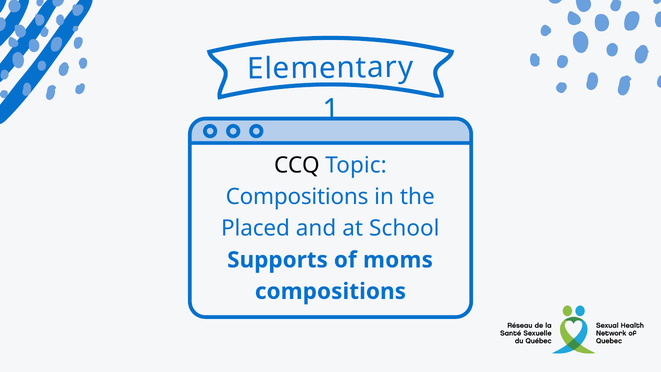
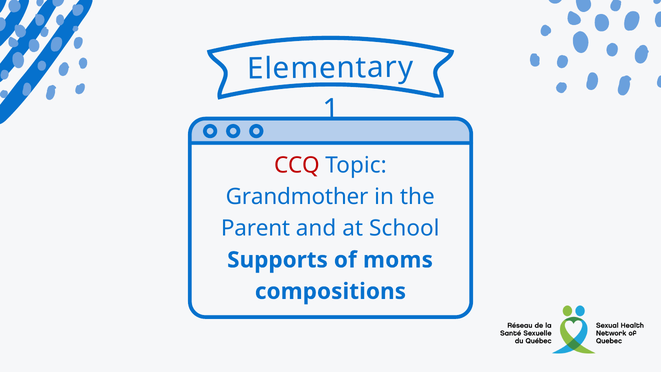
CCQ colour: black -> red (297, 165)
Compositions: Compositions -> Grandmother (297, 197)
Placed: Placed -> Parent (256, 228)
